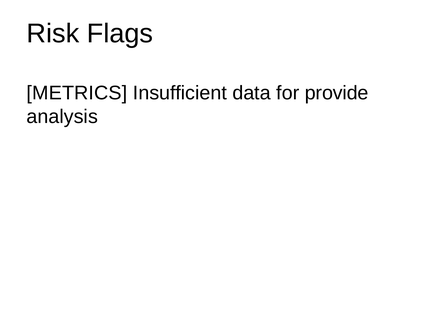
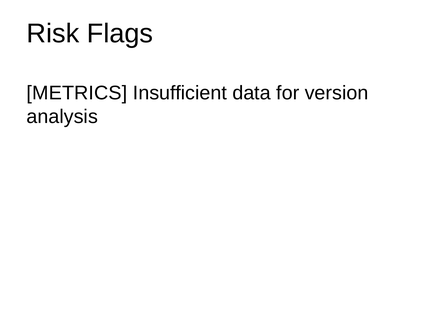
provide: provide -> version (337, 93)
